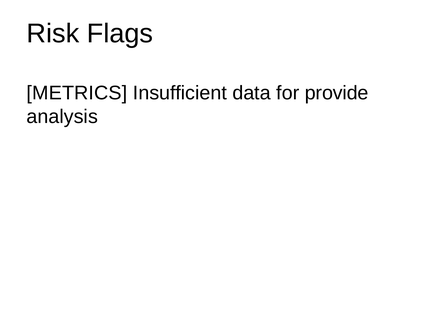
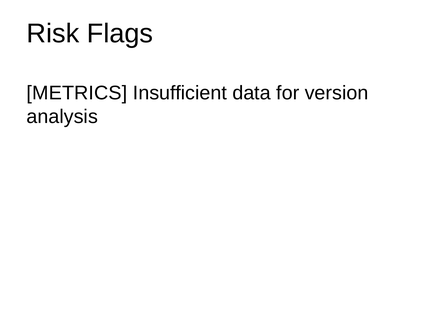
provide: provide -> version (337, 93)
